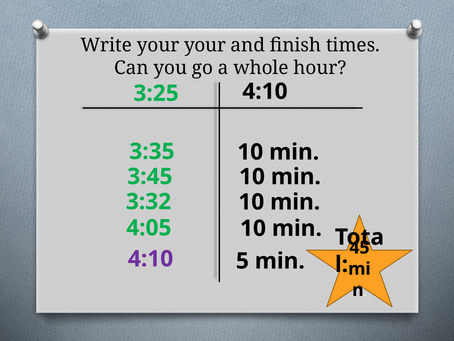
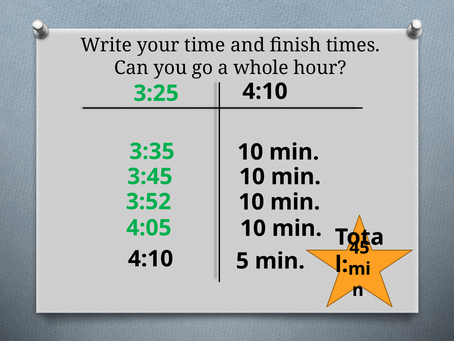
your your: your -> time (205, 45)
3:32: 3:32 -> 3:52 (149, 201)
4:10 colour: purple -> black (151, 258)
